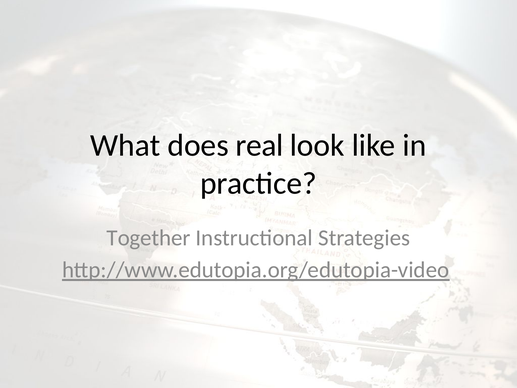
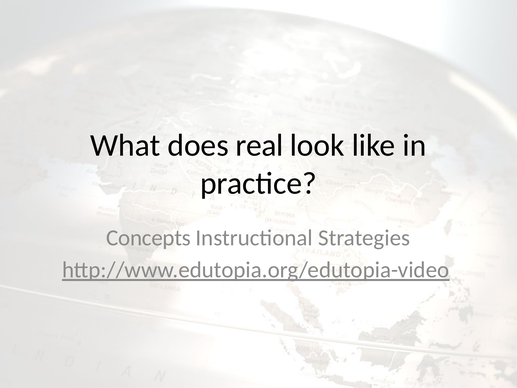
Together: Together -> Concepts (149, 238)
